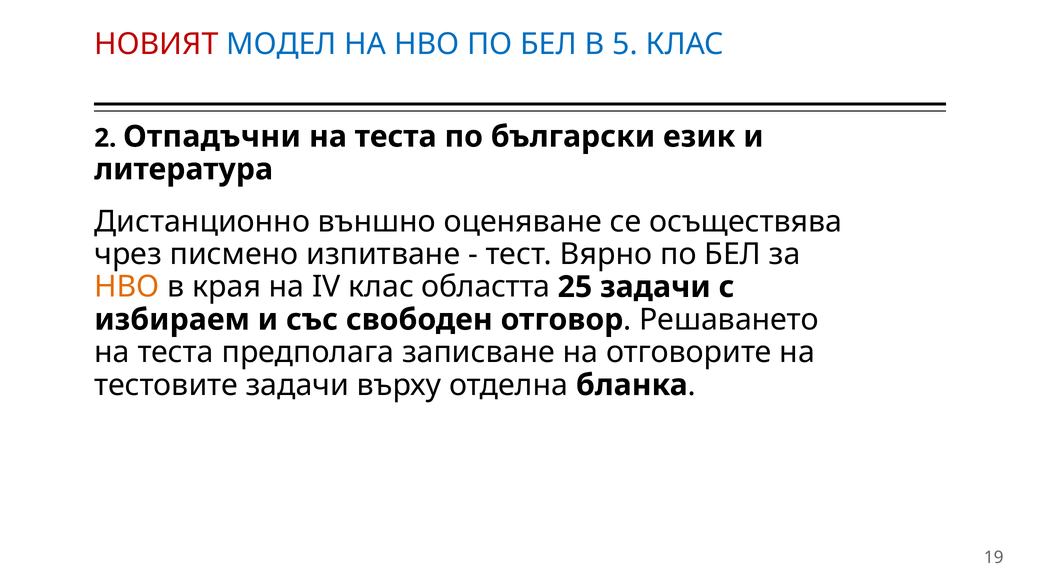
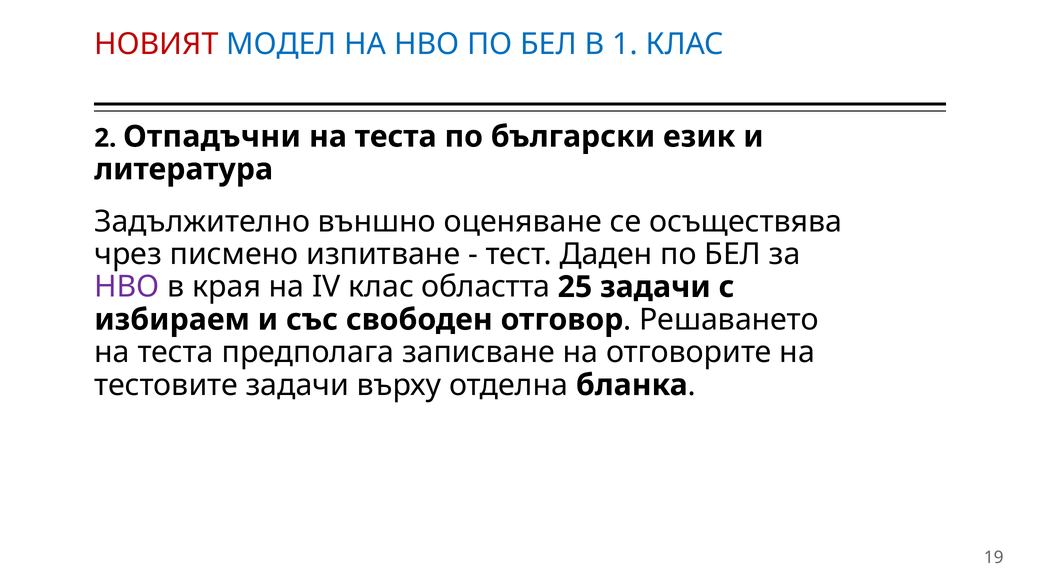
5: 5 -> 1 (625, 44)
Дистанционно: Дистанционно -> Задължително (202, 222)
Вярно: Вярно -> Даден (606, 254)
НВО colour: orange -> purple (127, 287)
